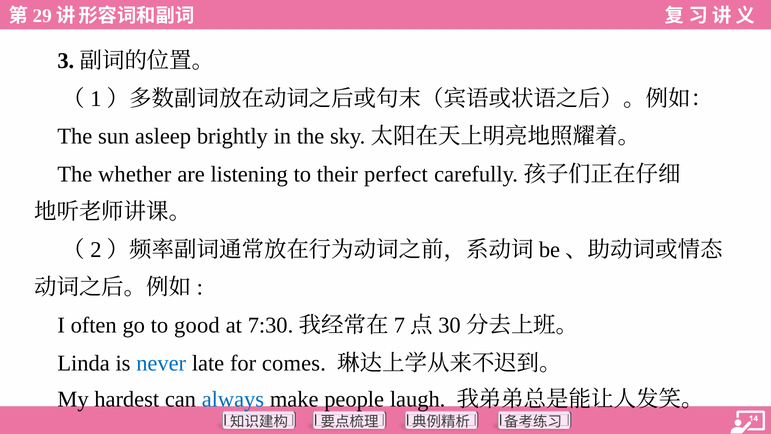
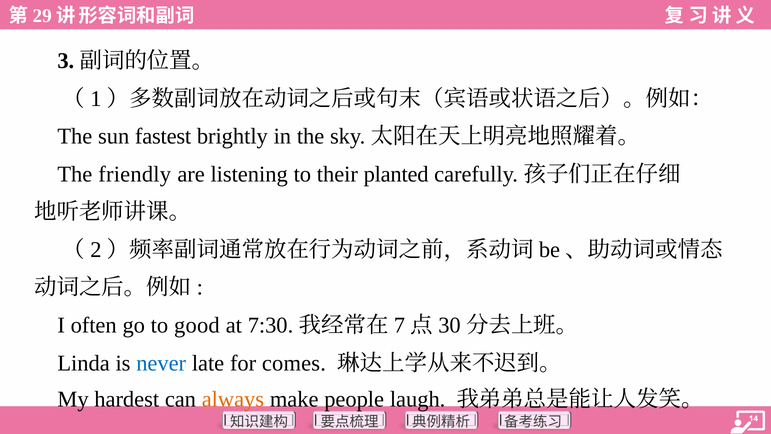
asleep: asleep -> fastest (163, 136)
whether: whether -> friendly (135, 174)
perfect: perfect -> planted (396, 174)
always colour: blue -> orange (233, 399)
